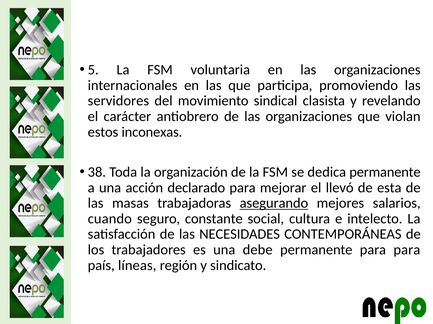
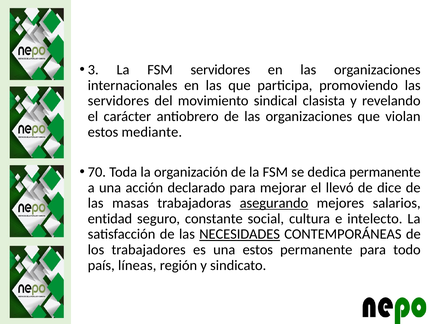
5: 5 -> 3 (93, 70)
FSM voluntaria: voluntaria -> servidores (220, 70)
inconexas: inconexas -> mediante (152, 132)
38: 38 -> 70 (97, 172)
esta: esta -> dice (389, 188)
cuando: cuando -> entidad (110, 219)
NECESIDADES underline: none -> present (240, 235)
una debe: debe -> estos (258, 250)
para para: para -> todo (407, 250)
